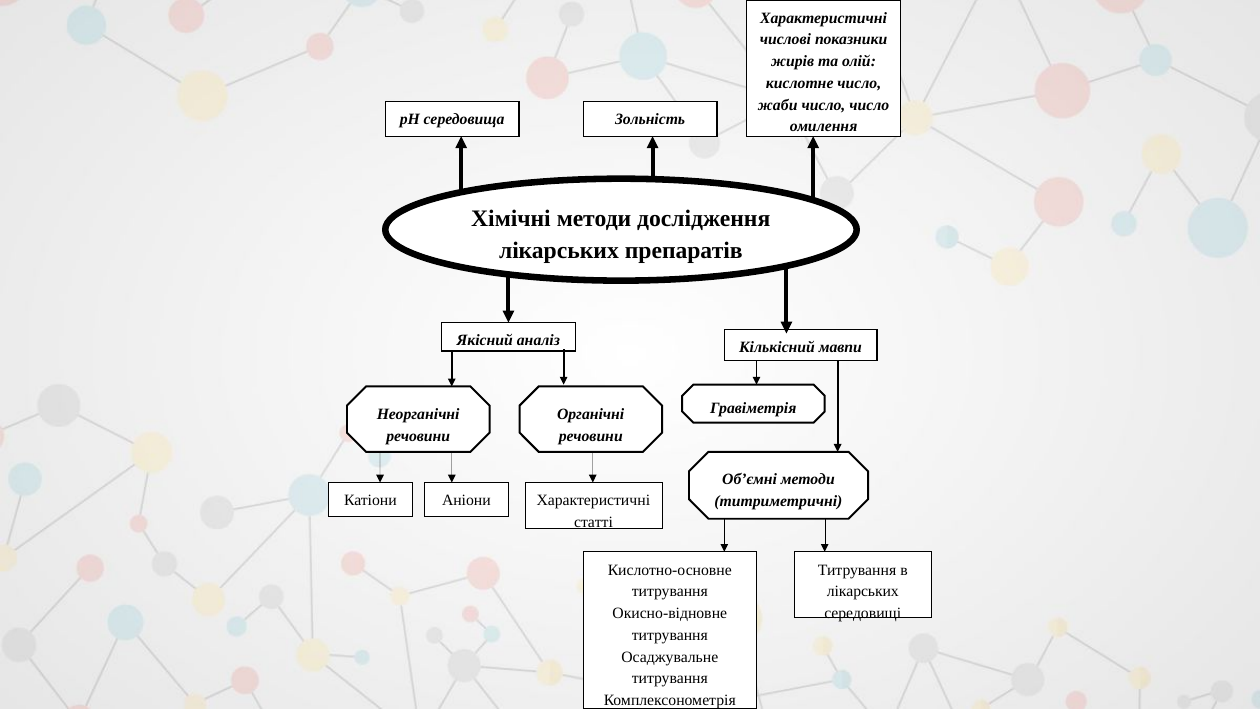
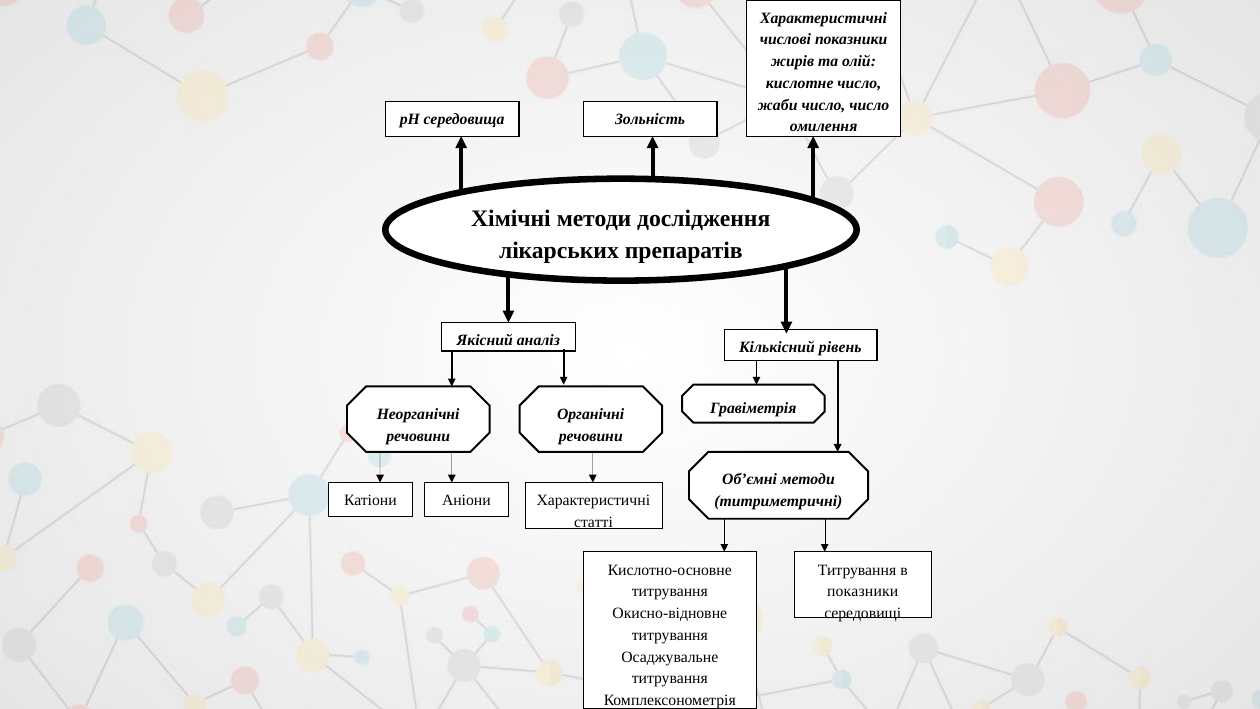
мавпи: мавпи -> рівень (840, 348)
лікарських: лікарських -> показники (863, 591)
